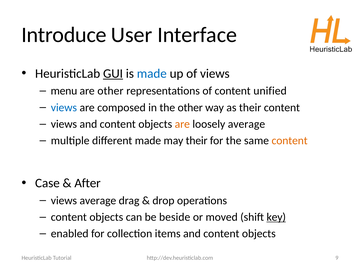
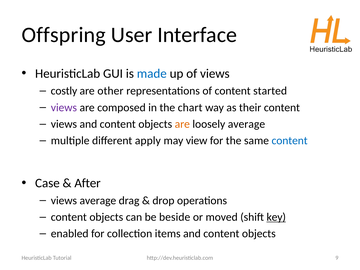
Introduce: Introduce -> Offspring (64, 35)
GUI underline: present -> none (113, 74)
menu: menu -> costly (64, 91)
unified: unified -> started (270, 91)
views colour: blue -> purple (64, 107)
the other: other -> chart (190, 107)
different made: made -> apply (148, 141)
may their: their -> view (197, 141)
content colour: orange -> blue (290, 141)
